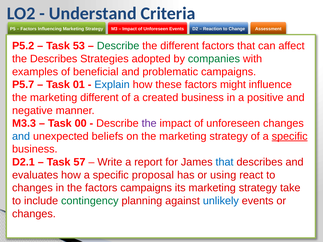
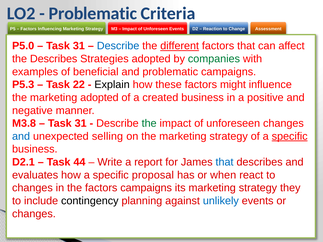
Understand: Understand -> Problematic (93, 13)
P5.2: P5.2 -> P5.0 (23, 46)
53: 53 -> 31 (79, 46)
Describe colour: green -> blue (118, 46)
different underline: none -> present (180, 46)
P5.7: P5.7 -> P5.3 (23, 85)
01: 01 -> 22 (79, 85)
Explain colour: blue -> black (112, 85)
marketing different: different -> adopted (99, 98)
M3.3: M3.3 -> M3.8 (24, 123)
00: 00 -> 31 (81, 123)
the colour: purple -> green (149, 123)
beliefs: beliefs -> selling (107, 136)
57: 57 -> 44 (79, 162)
using: using -> when (223, 175)
take: take -> they (290, 188)
contingency colour: green -> black (90, 201)
